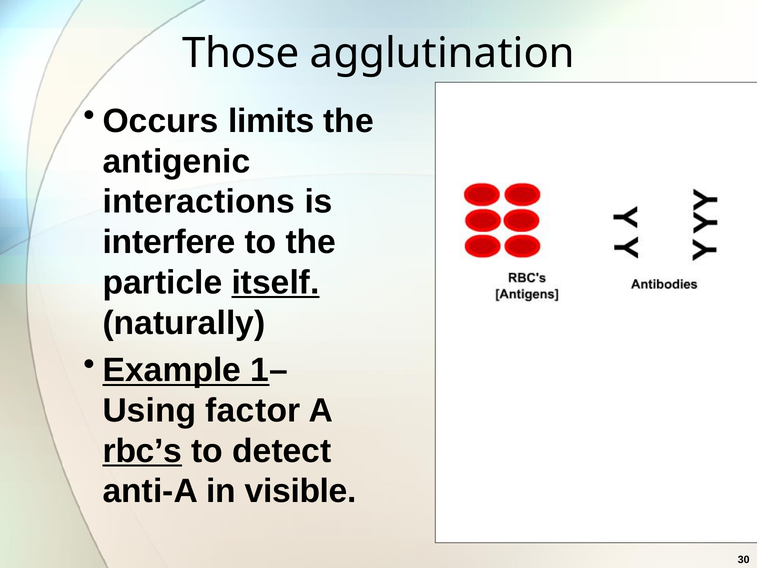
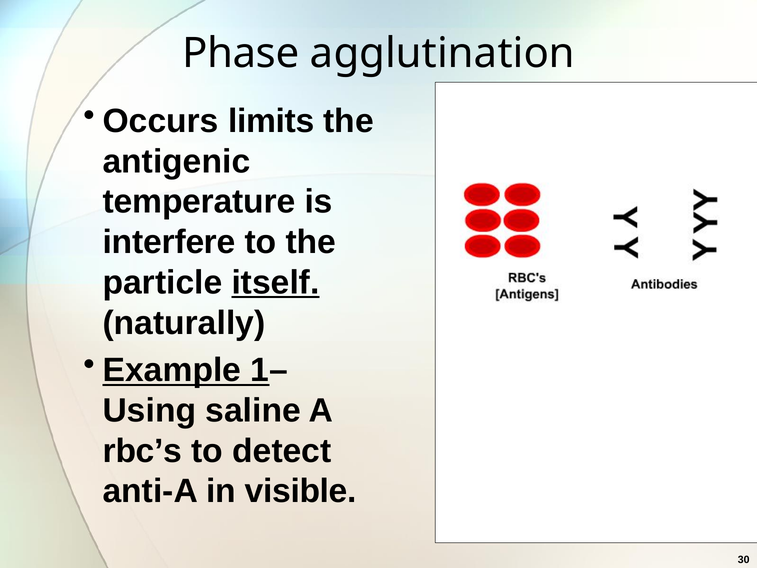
Those: Those -> Phase (241, 53)
interactions: interactions -> temperature (199, 202)
factor: factor -> saline (253, 410)
rbc’s underline: present -> none (142, 451)
